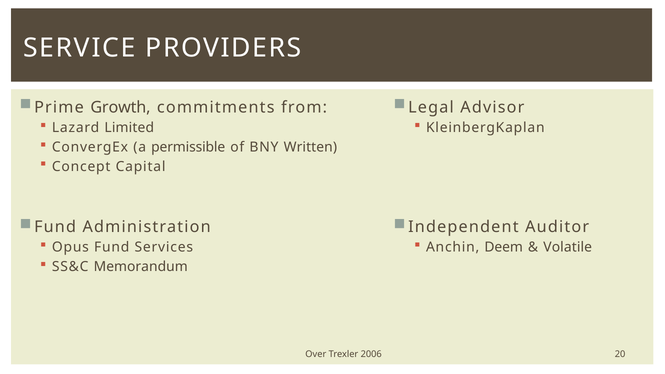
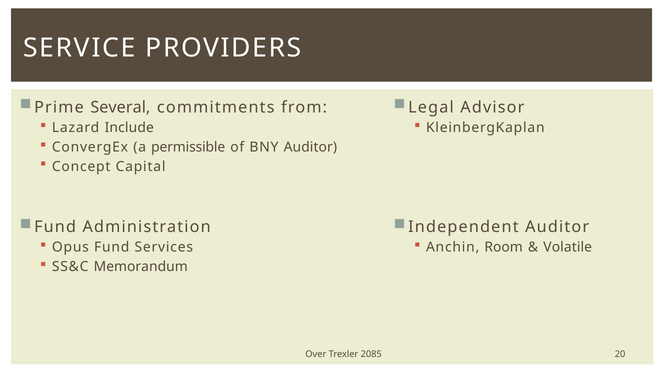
Growth: Growth -> Several (120, 107)
Limited: Limited -> Include (129, 128)
BNY Written: Written -> Auditor (310, 147)
Deem: Deem -> Room (504, 247)
2006: 2006 -> 2085 (371, 354)
